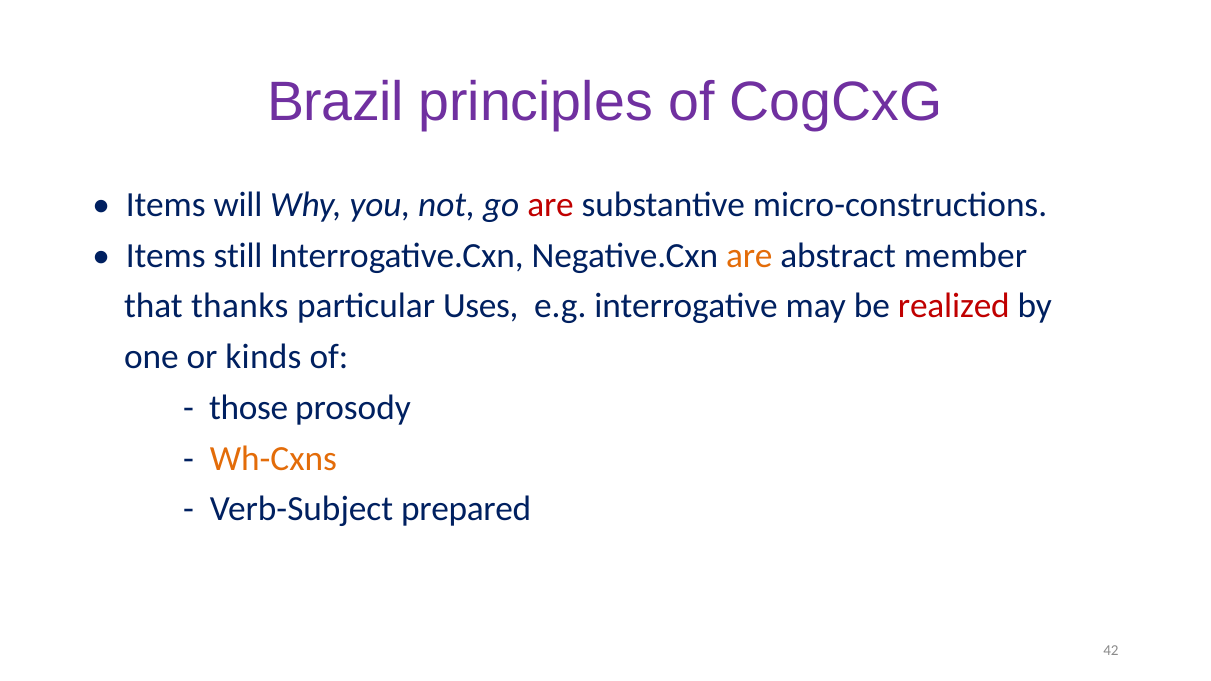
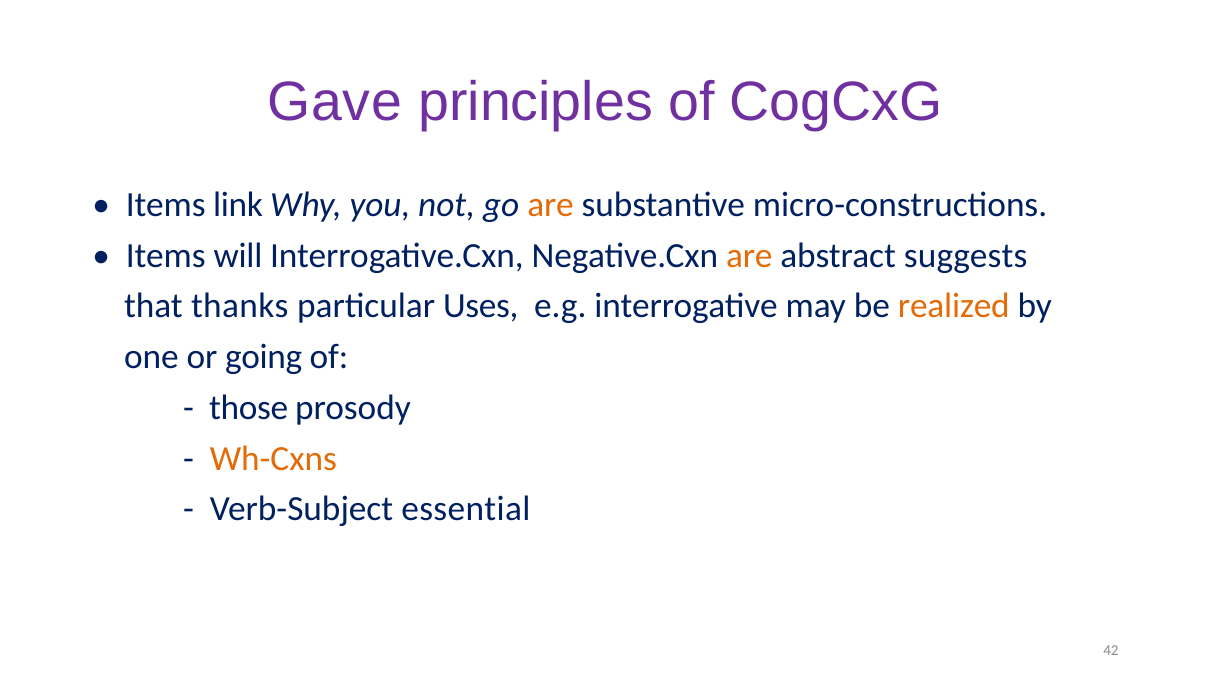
Brazil: Brazil -> Gave (335, 102)
will: will -> link (238, 205)
are colour: red -> orange (551, 205)
still: still -> will (238, 256)
member: member -> suggests (966, 256)
realized colour: red -> orange (954, 306)
kinds: kinds -> going (264, 357)
prepared: prepared -> essential (466, 509)
